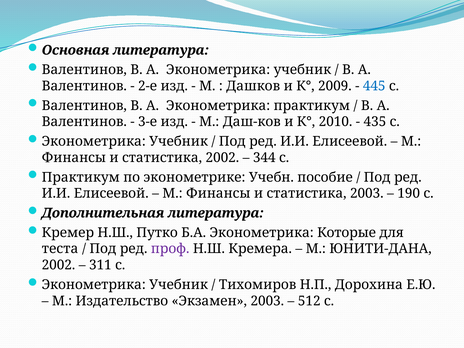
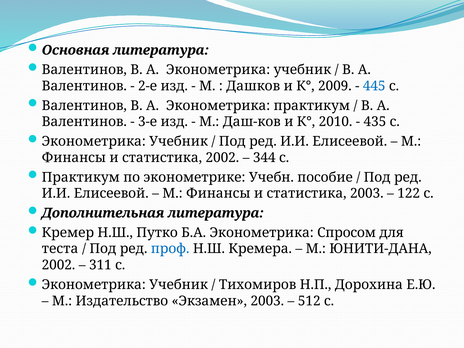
190: 190 -> 122 (409, 193)
Которые: Которые -> Спросом (347, 233)
проф colour: purple -> blue (170, 249)
